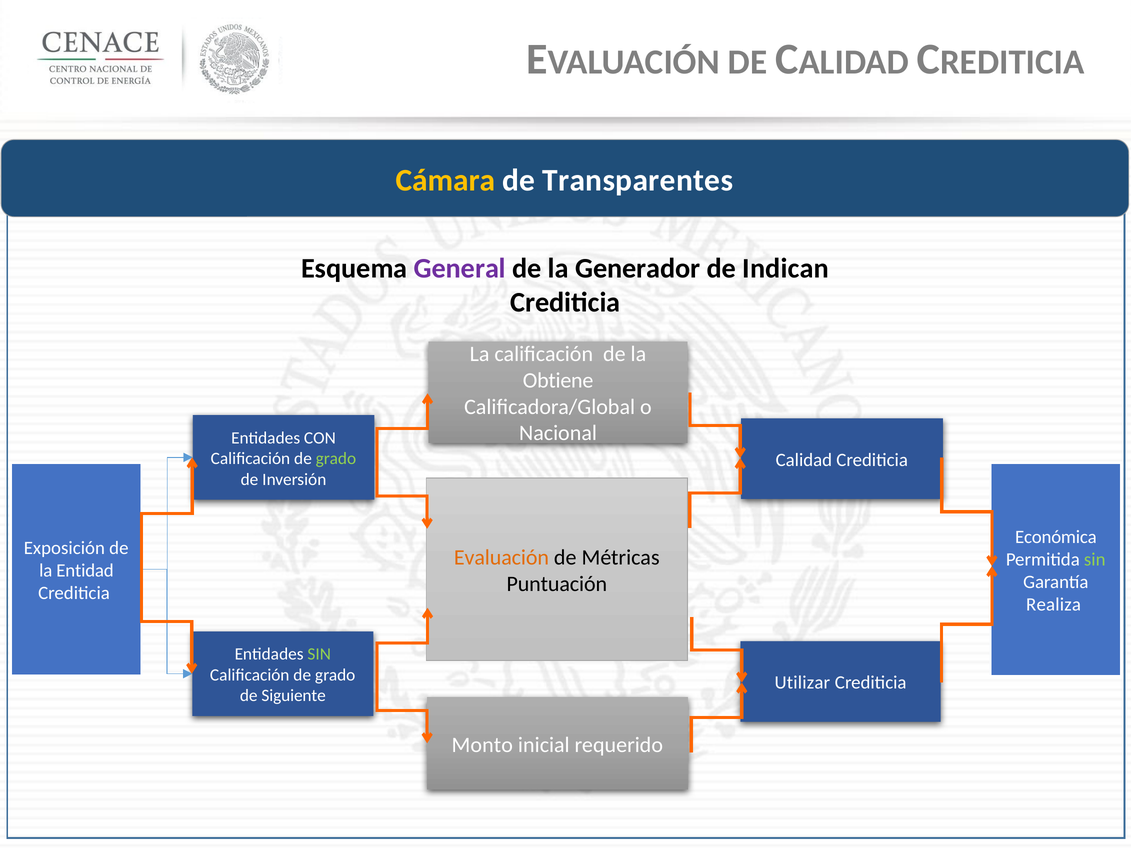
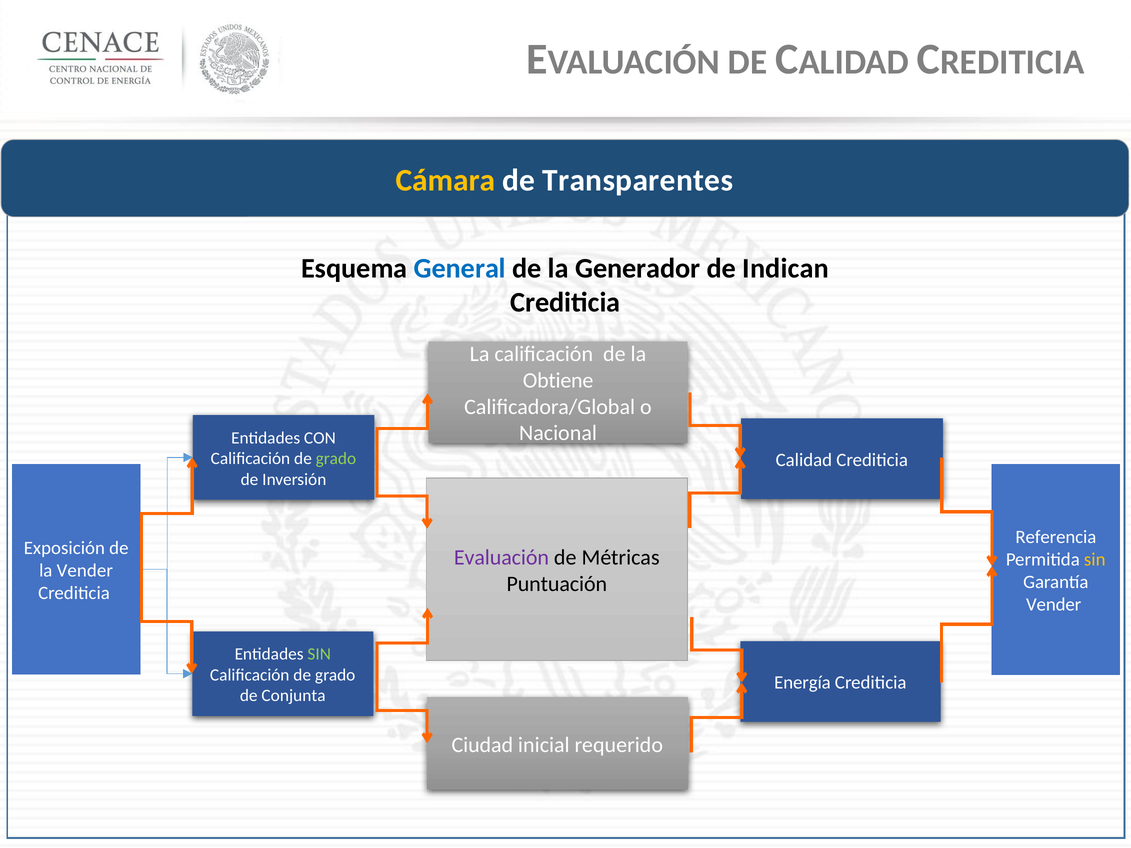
General colour: purple -> blue (460, 268)
Económica: Económica -> Referencia (1056, 537)
Evaluación colour: orange -> purple (501, 558)
sin colour: light green -> yellow (1095, 560)
la Entidad: Entidad -> Vender (85, 571)
Realiza: Realiza -> Vender (1054, 605)
Utilizar: Utilizar -> Energía (802, 683)
Siguiente: Siguiente -> Conjunta (294, 696)
Monto: Monto -> Ciudad (482, 745)
